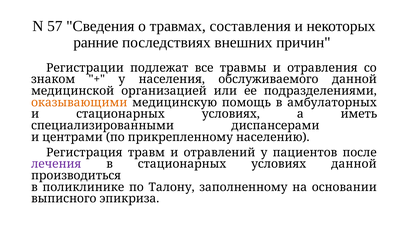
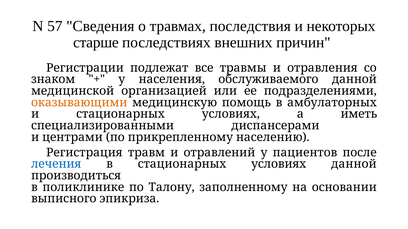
составления: составления -> последствия (250, 26)
ранние: ранние -> старше (96, 43)
лечения colour: purple -> blue (56, 164)
